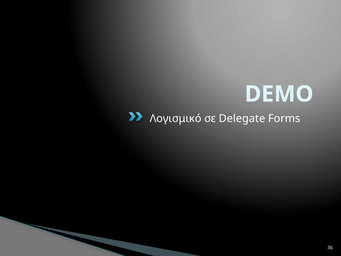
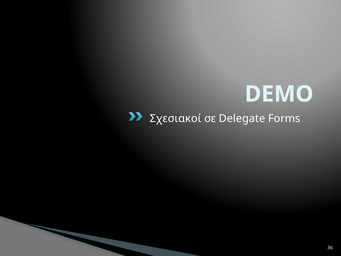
Λογισμικό: Λογισμικό -> Σχεσιακοί (175, 118)
